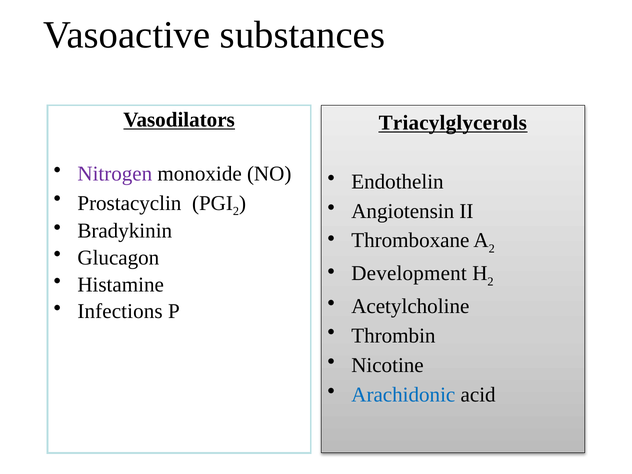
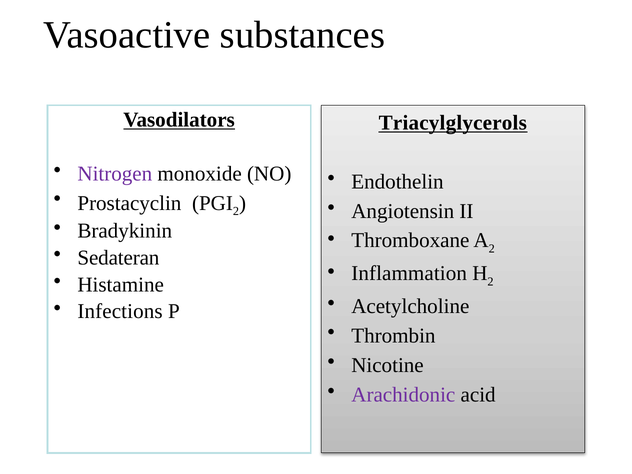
Glucagon: Glucagon -> Sedateran (118, 258)
Development: Development -> Inflammation (409, 274)
Arachidonic colour: blue -> purple (403, 395)
